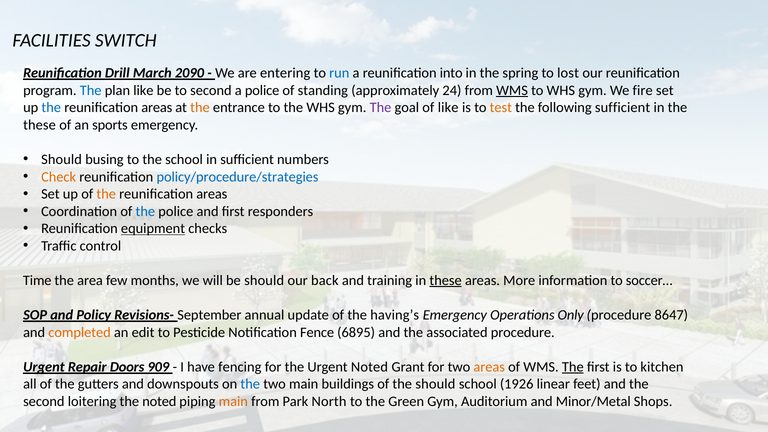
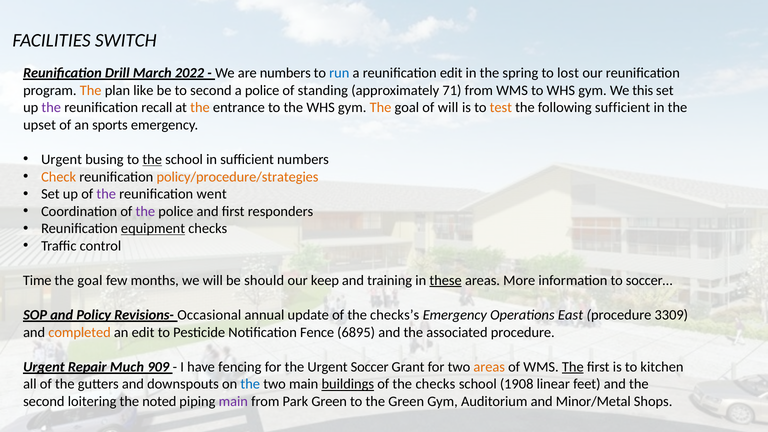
2090: 2090 -> 2022 (189, 73)
are entering: entering -> numbers (285, 73)
reunification into: into -> edit (451, 73)
The colour: blue -> orange (91, 90)
24: 24 -> 71 (452, 90)
WMS underline: present -> none (512, 90)
fire: fire -> this (643, 90)
the colour: blue -> purple (51, 108)
areas: areas -> recall (157, 108)
The colour: purple -> orange (380, 108)
of like: like -> will (448, 108)
these: these -> upset (40, 125)
Should: Should -> Urgent (62, 159)
the underline: none -> present (152, 159)
policy/procedure/strategies colour: blue -> orange (238, 177)
the colour: orange -> purple (106, 194)
areas: areas -> went (212, 194)
the colour: blue -> purple (145, 211)
area: area -> goal (90, 280)
back: back -> keep (325, 280)
September: September -> Occasional (209, 315)
having’s: having’s -> checks’s (395, 315)
Only: Only -> East (571, 315)
8647: 8647 -> 3309 (671, 315)
Doors: Doors -> Much (127, 367)
Urgent Noted: Noted -> Soccer (370, 367)
buildings underline: none -> present (348, 384)
the should: should -> checks (435, 384)
1926: 1926 -> 1908 (517, 384)
main colour: orange -> purple (233, 401)
Park North: North -> Green (329, 401)
